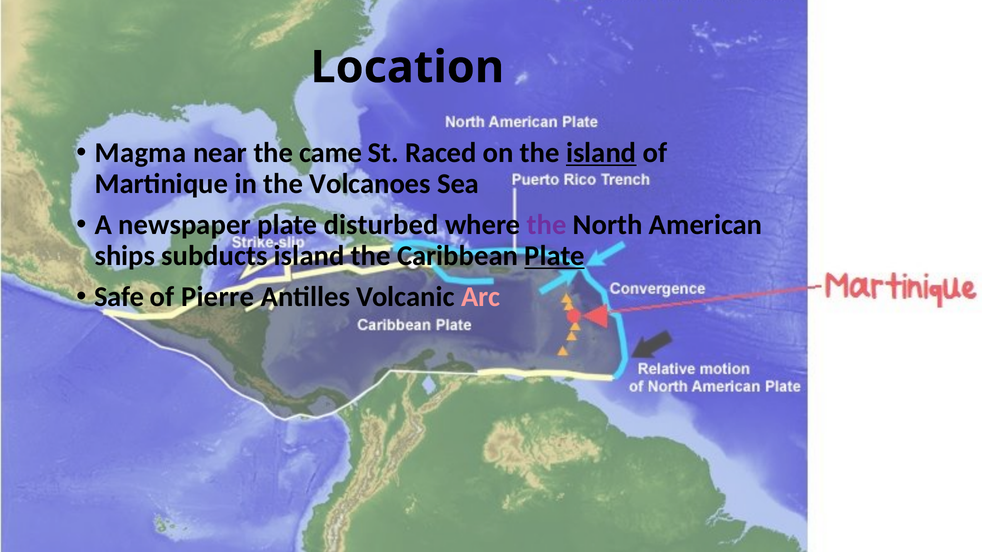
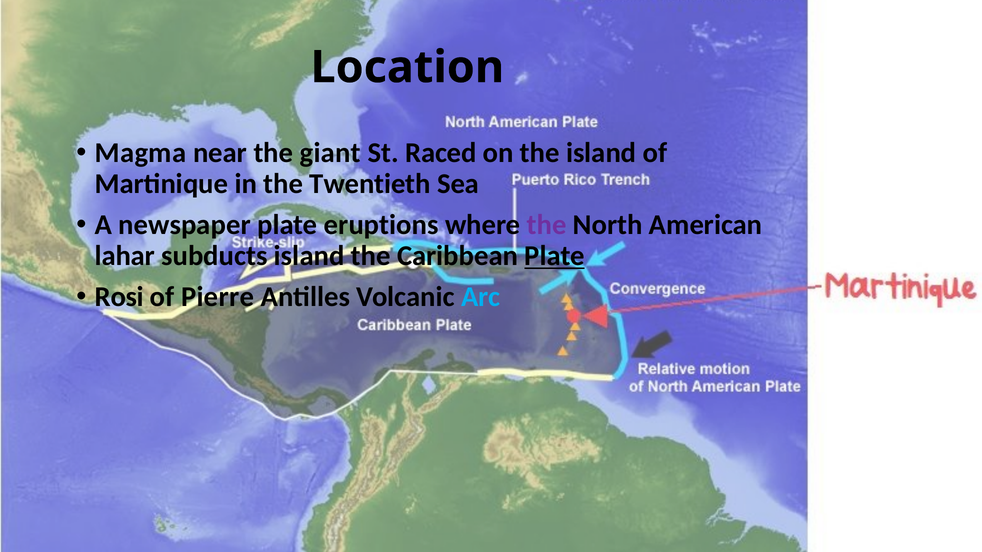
came: came -> giant (330, 153)
island underline: present -> none (601, 153)
Volcanoes: Volcanoes -> Twentieth (370, 184)
disturbed: disturbed -> eruptions (381, 225)
ships: ships -> lahar (125, 256)
Safe: Safe -> Rosi (119, 297)
Arc colour: pink -> light blue (481, 297)
